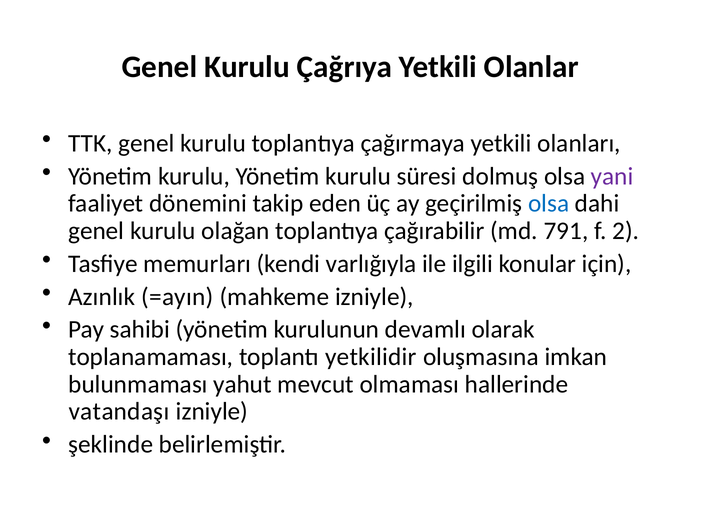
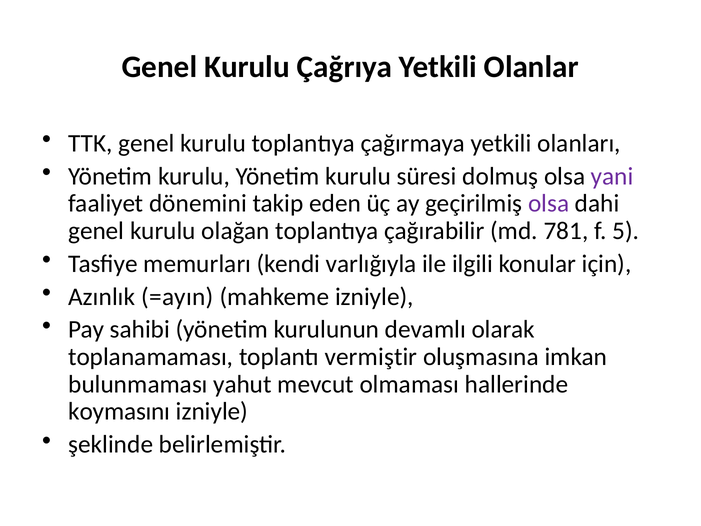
olsa colour: blue -> purple (549, 203)
791: 791 -> 781 (566, 231)
2: 2 -> 5 (626, 231)
yetkilidir: yetkilidir -> vermiştir (371, 357)
vatandaşı: vatandaşı -> koymasını (119, 411)
